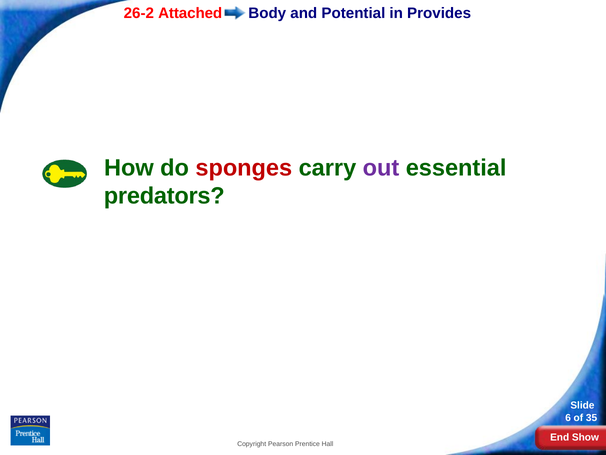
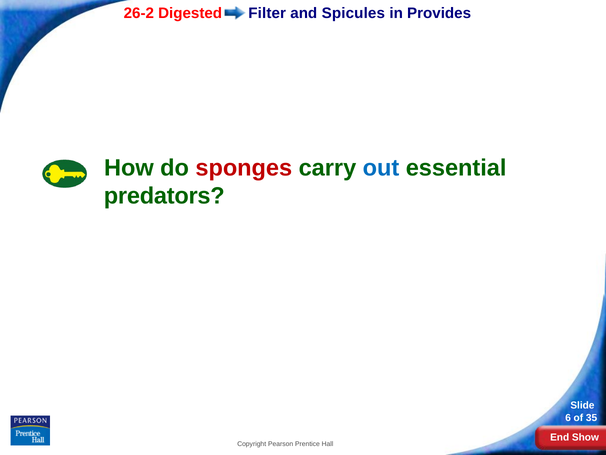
Attached: Attached -> Digested (190, 13)
Body: Body -> Filter (267, 13)
Potential: Potential -> Spicules (353, 13)
out colour: purple -> blue (381, 168)
